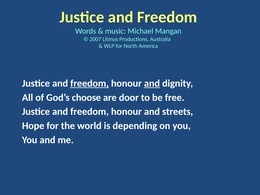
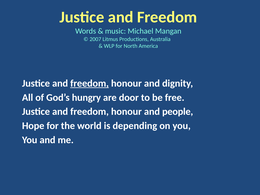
and underline: present -> none (152, 83)
choose: choose -> hungry (86, 97)
streets: streets -> people (178, 112)
